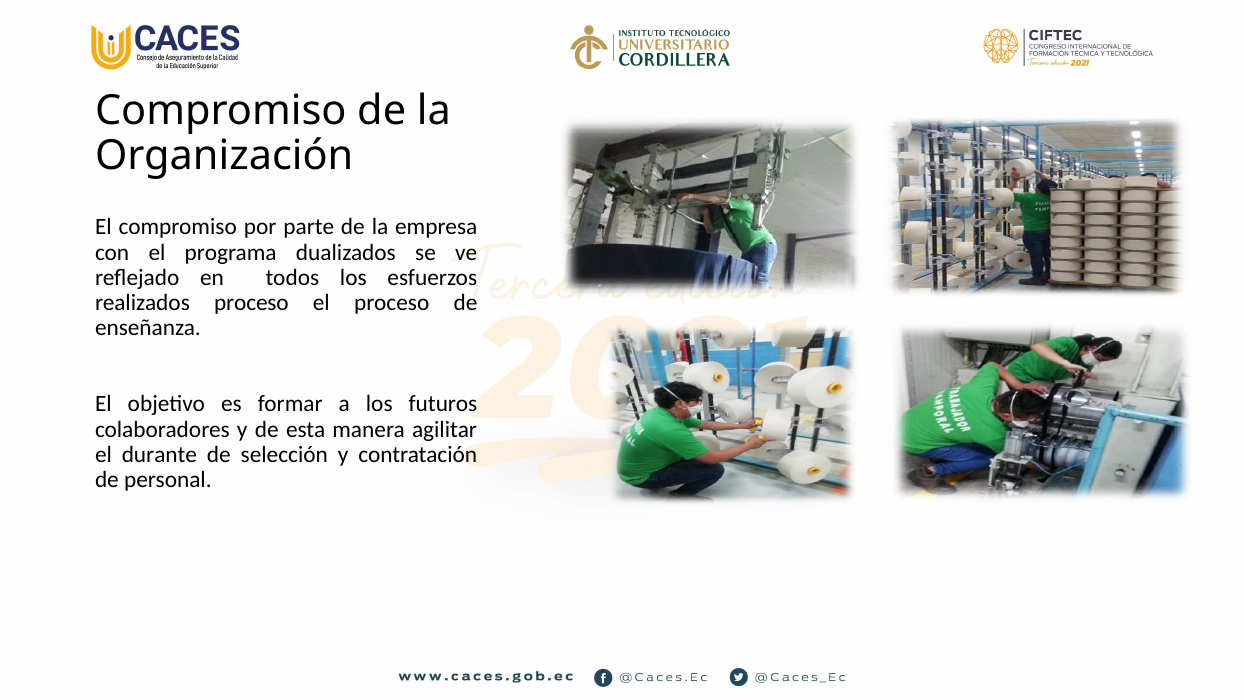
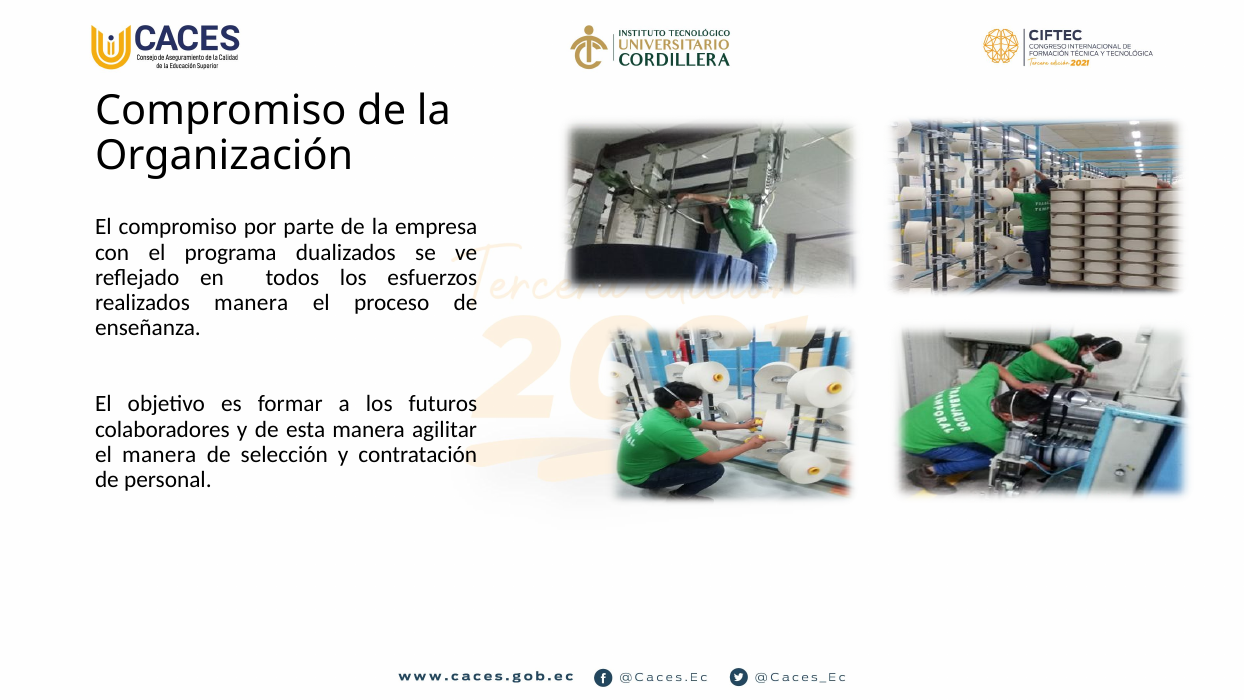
realizados proceso: proceso -> manera (251, 303)
el durante: durante -> manera (159, 455)
